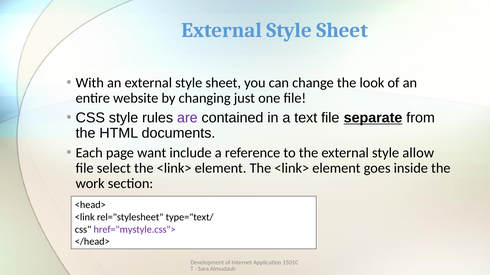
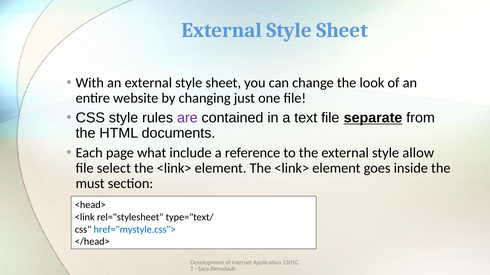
want: want -> what (152, 153)
work: work -> must (90, 184)
href="mystyle.css"> colour: purple -> blue (135, 230)
